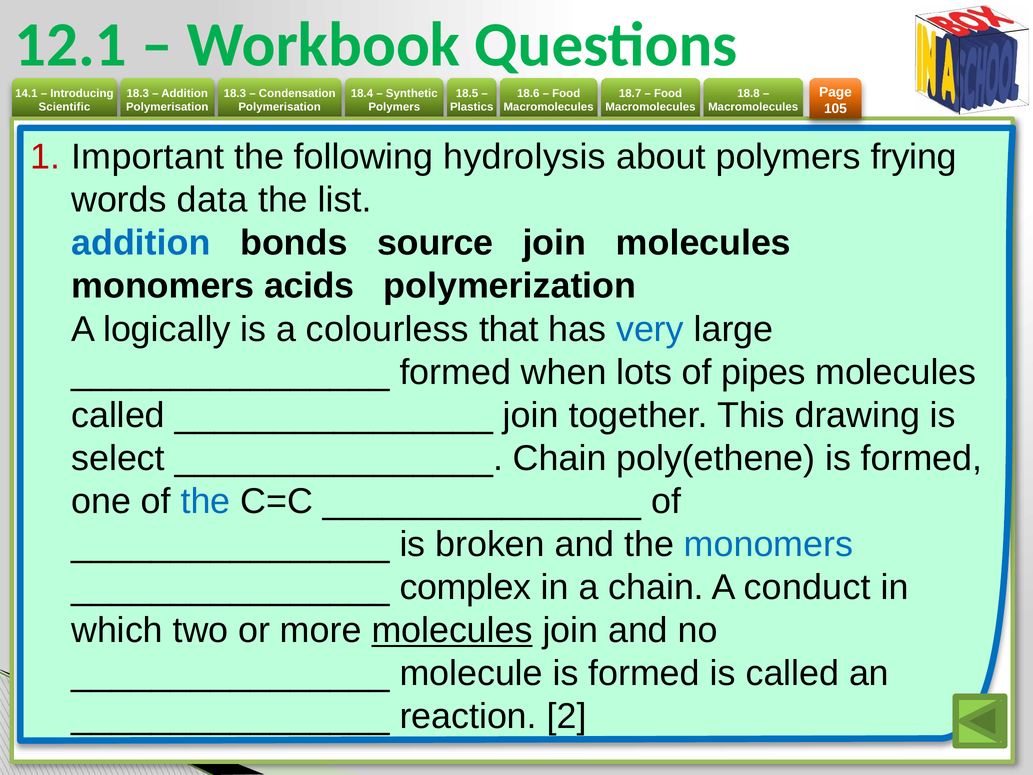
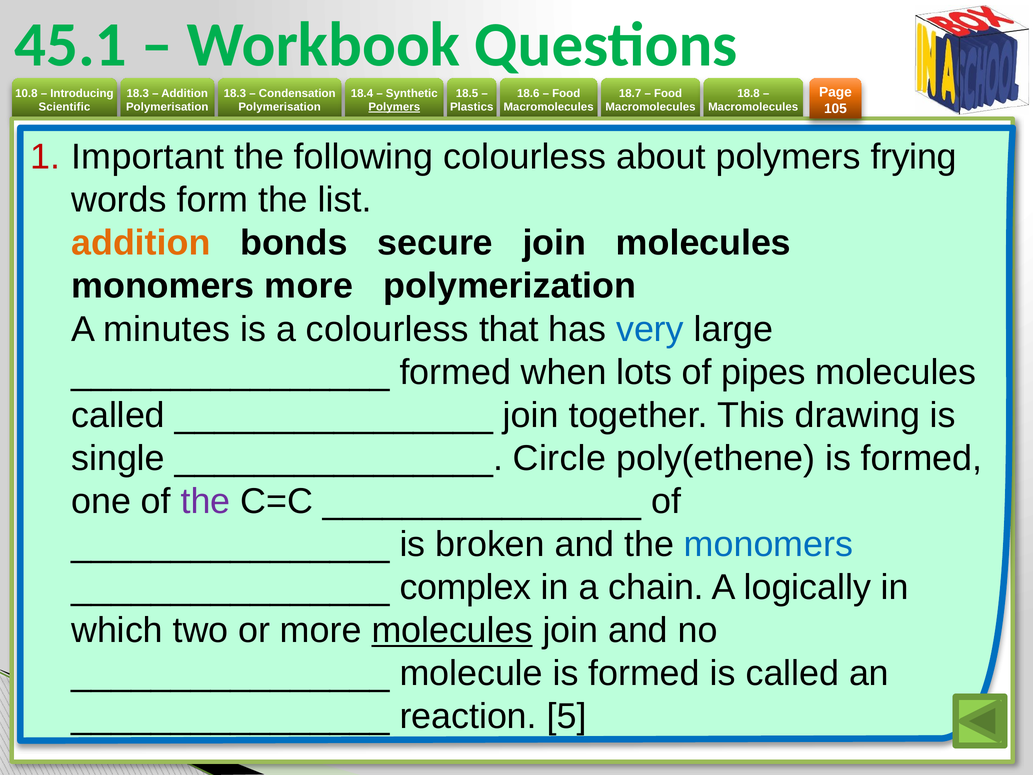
12.1: 12.1 -> 45.1 (71, 45)
14.1: 14.1 -> 10.8 (26, 93)
Polymers underline: none -> present (394, 107)
following hydrolysis: hydrolysis -> colourless (525, 157)
data: data -> form (212, 200)
addition colour: blue -> orange (141, 243)
source: source -> secure (435, 243)
monomers acids: acids -> more (309, 286)
logically: logically -> minutes (167, 329)
select: select -> single (118, 458)
Chain: Chain -> Circle (560, 458)
the colour: blue -> purple (206, 501)
conduct: conduct -> logically (807, 587)
2: 2 -> 5 (567, 716)
